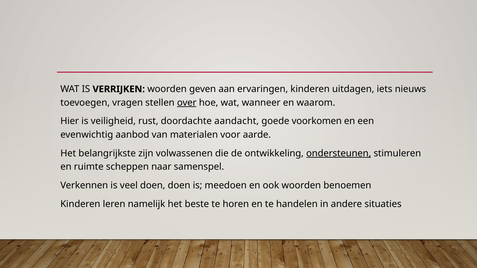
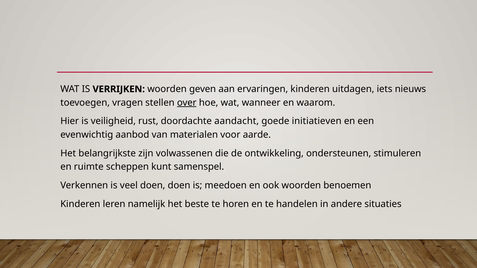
voorkomen: voorkomen -> initiatieven (317, 121)
ondersteunen underline: present -> none (339, 153)
naar: naar -> kunt (161, 167)
